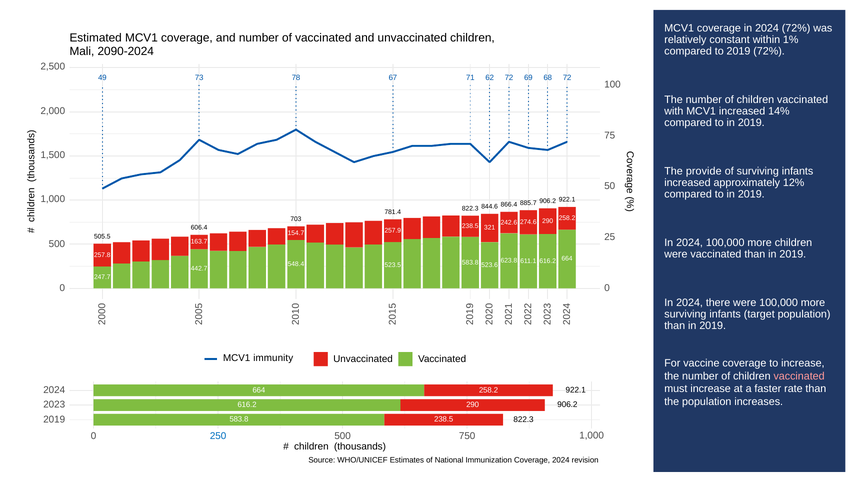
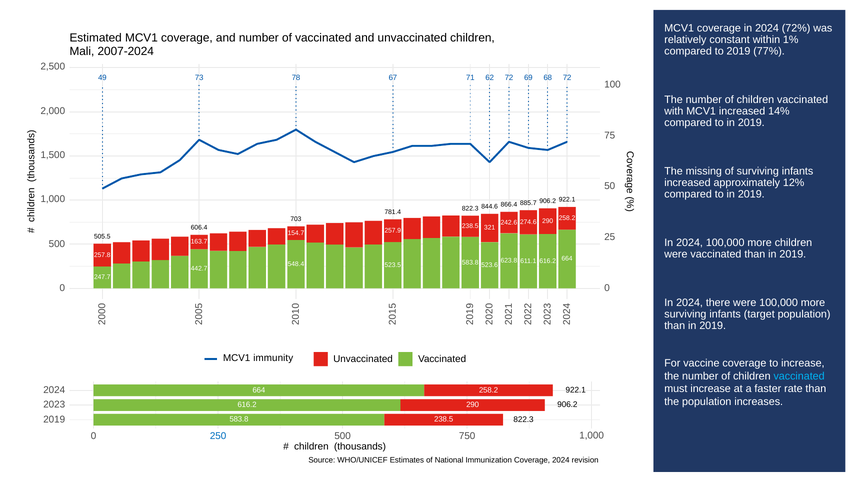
2090-2024: 2090-2024 -> 2007-2024 (126, 51)
2019 72%: 72% -> 77% (769, 51)
provide: provide -> missing (704, 171)
vaccinated colour: pink -> light blue (799, 376)
